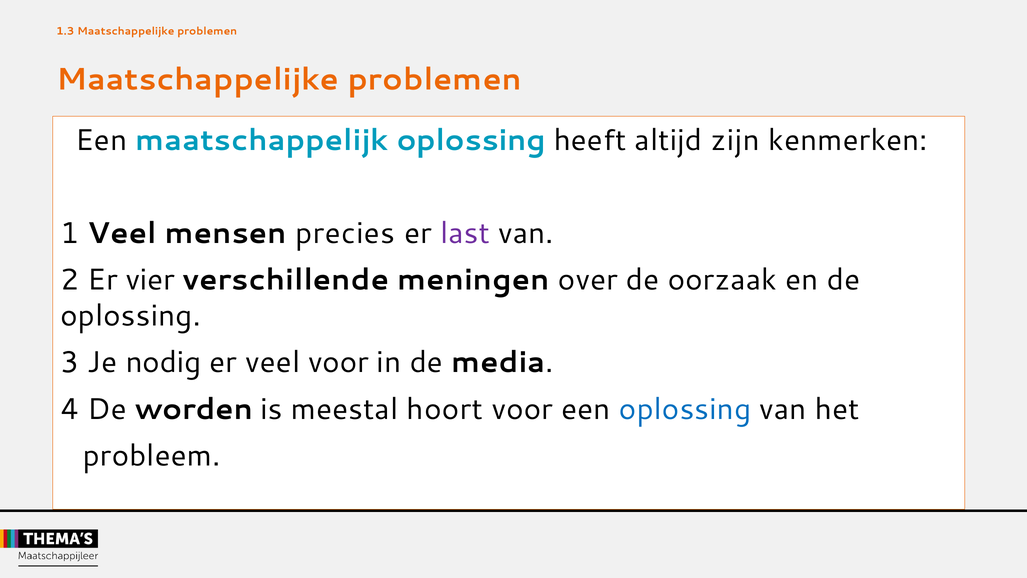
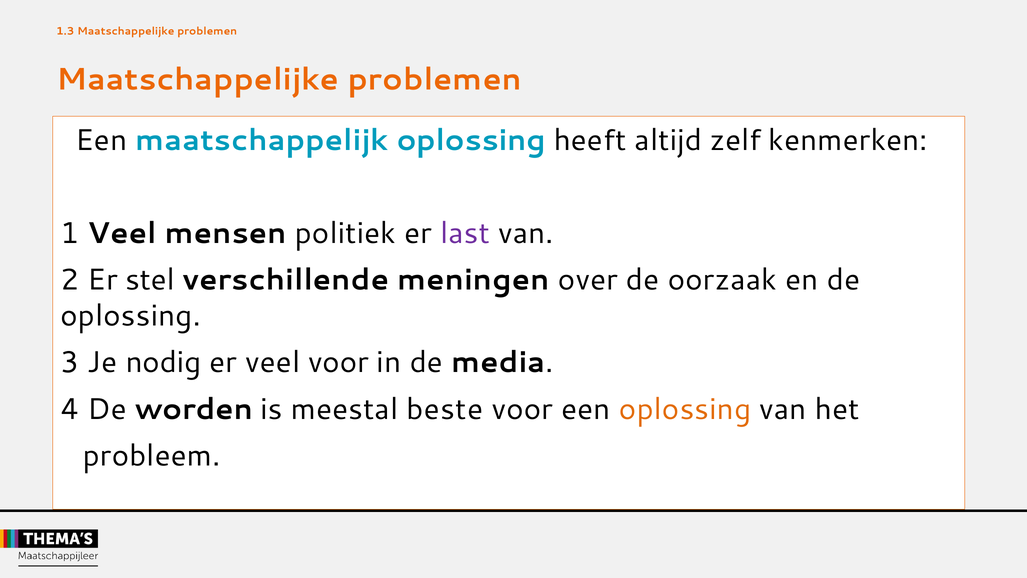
zijn: zijn -> zelf (736, 140)
precies: precies -> politiek (345, 233)
vier: vier -> stel (150, 280)
hoort: hoort -> beste (445, 409)
oplossing colour: blue -> orange (685, 409)
